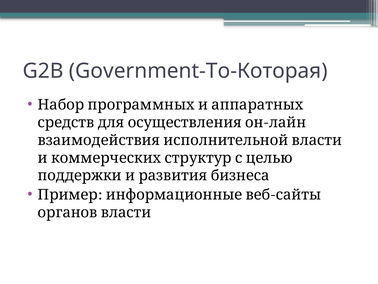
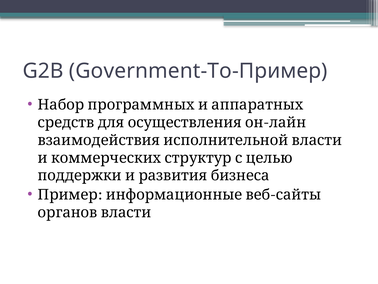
Government-To-Которая: Government-To-Которая -> Government-To-Пример (198, 71)
